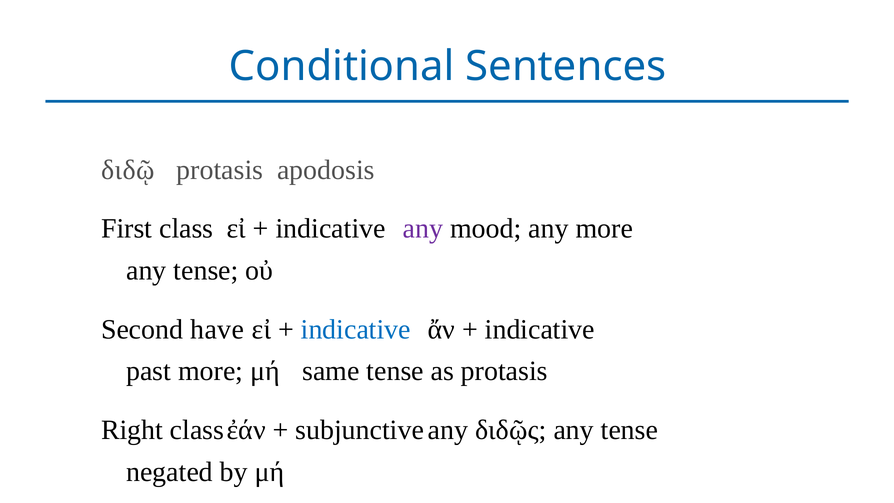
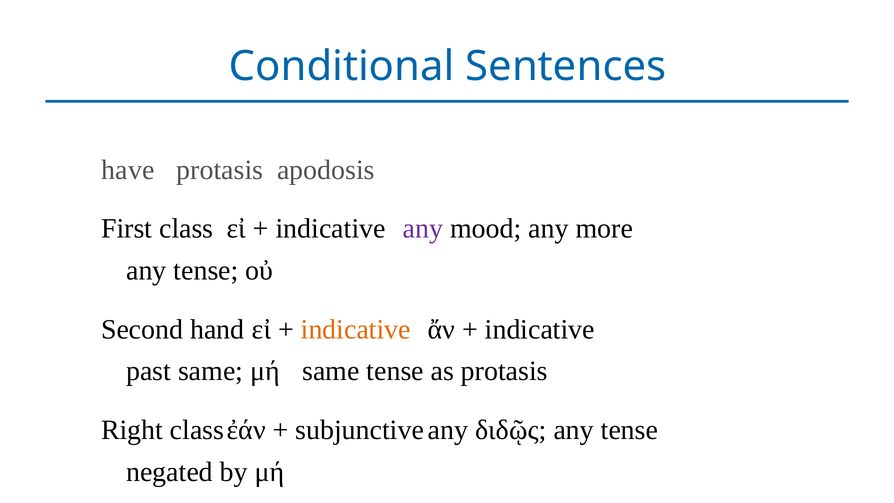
διδῷ: διδῷ -> have (128, 170)
have: have -> hand (217, 329)
indicative colour: blue -> orange (356, 329)
past more: more -> same (211, 371)
